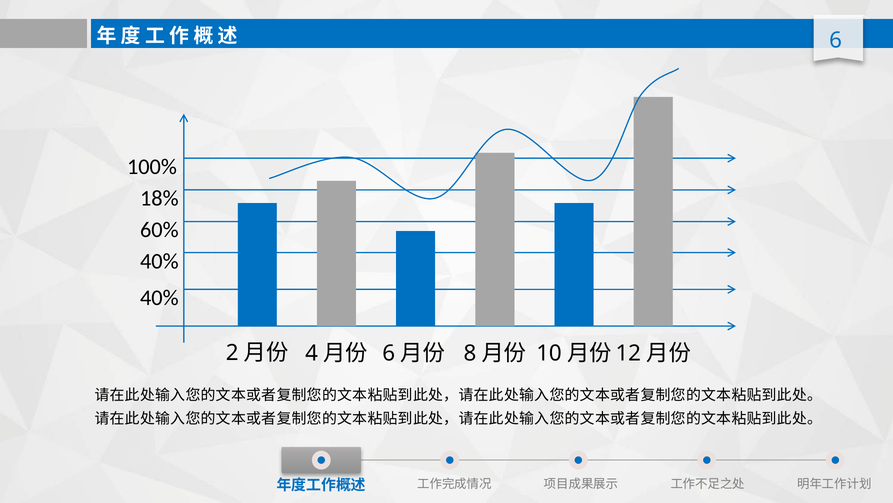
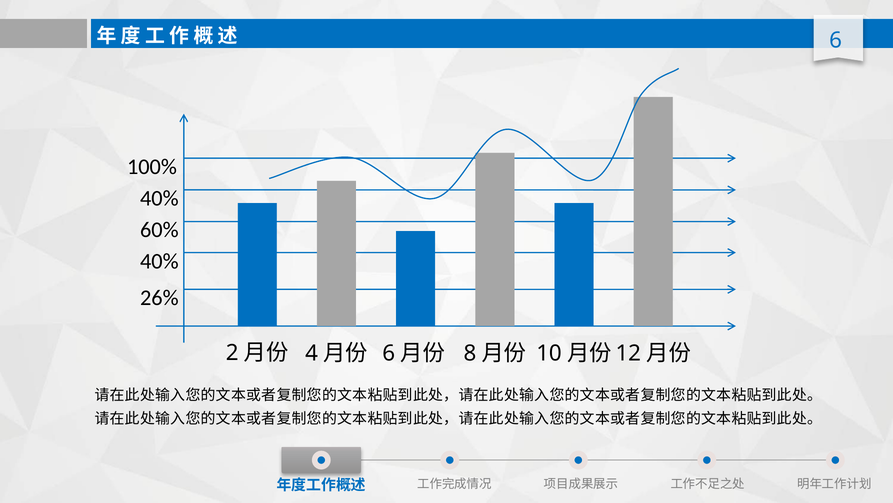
18%: 18% -> 40% (159, 198)
40%: 40% -> 26% (159, 297)
